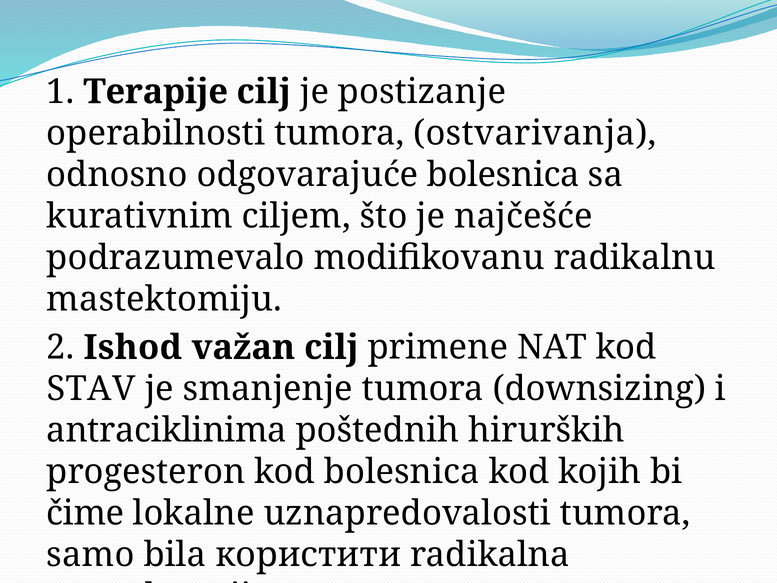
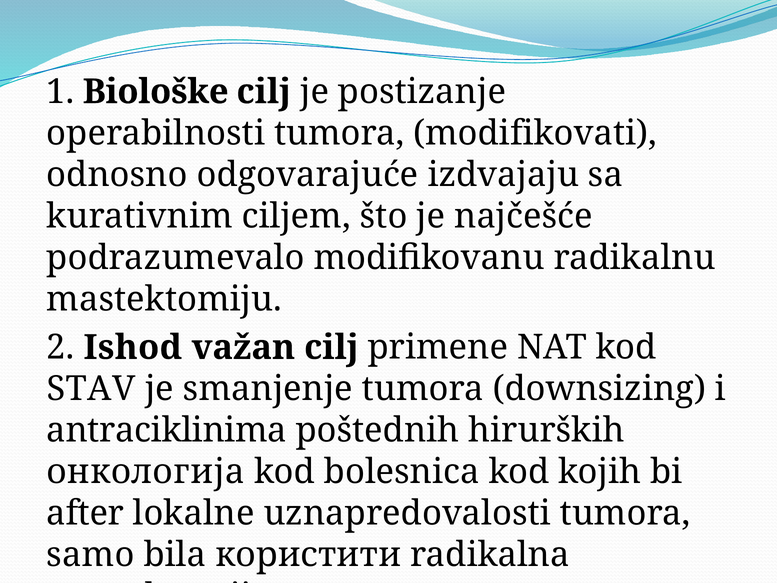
Terapije: Terapije -> Biološke (156, 92)
ostvarivanja: ostvarivanja -> modifikovati (535, 133)
odgovarajuće bolesnica: bolesnica -> izdvajaju (503, 175)
progesteron: progesteron -> онкологија (146, 472)
čime: čime -> after (85, 513)
